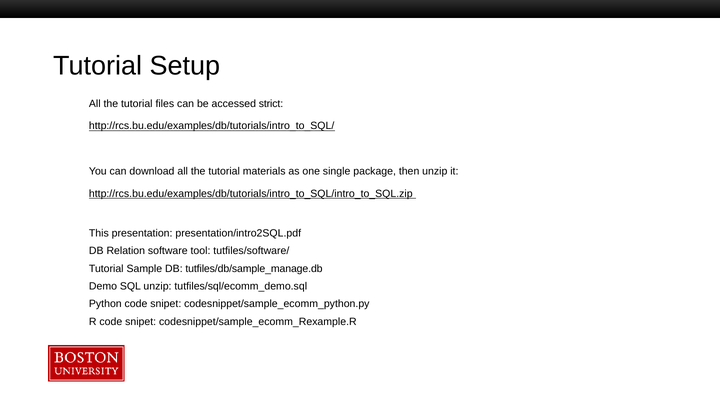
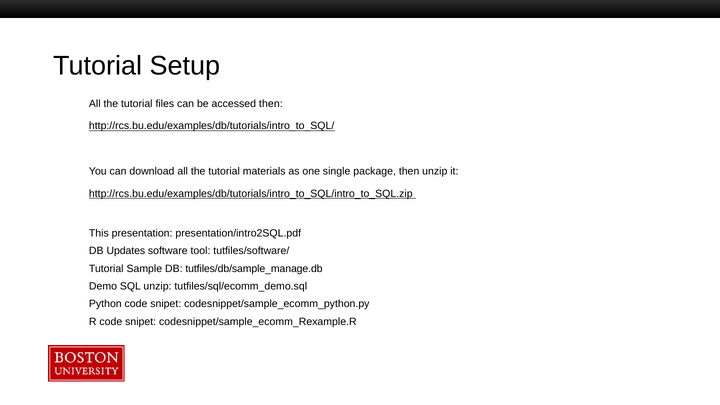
accessed strict: strict -> then (271, 104)
Relation: Relation -> Updates (126, 251)
